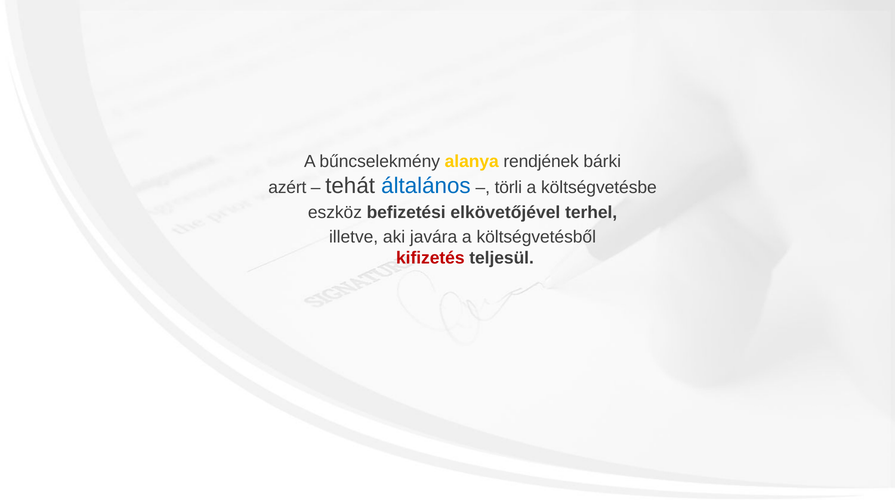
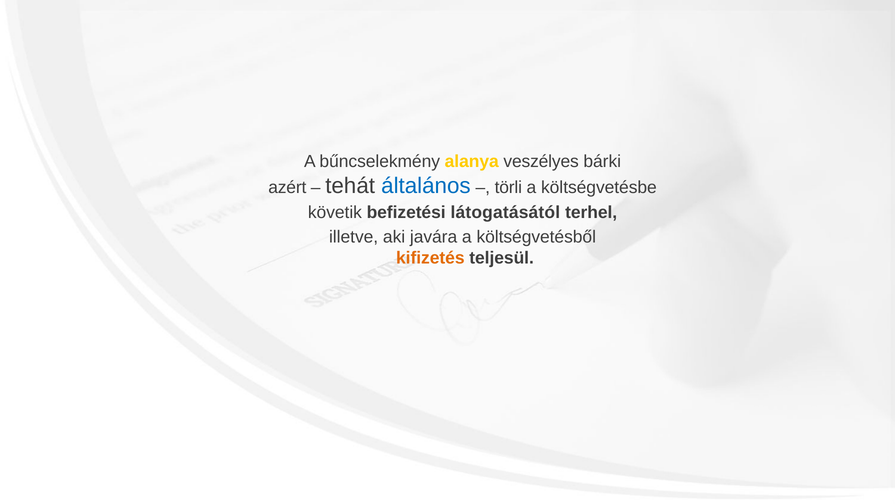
rendjének: rendjének -> veszélyes (541, 161)
eszköz: eszköz -> követik (335, 212)
elkövetőjével: elkövetőjével -> látogatásától (505, 212)
kifizetés colour: red -> orange (430, 258)
